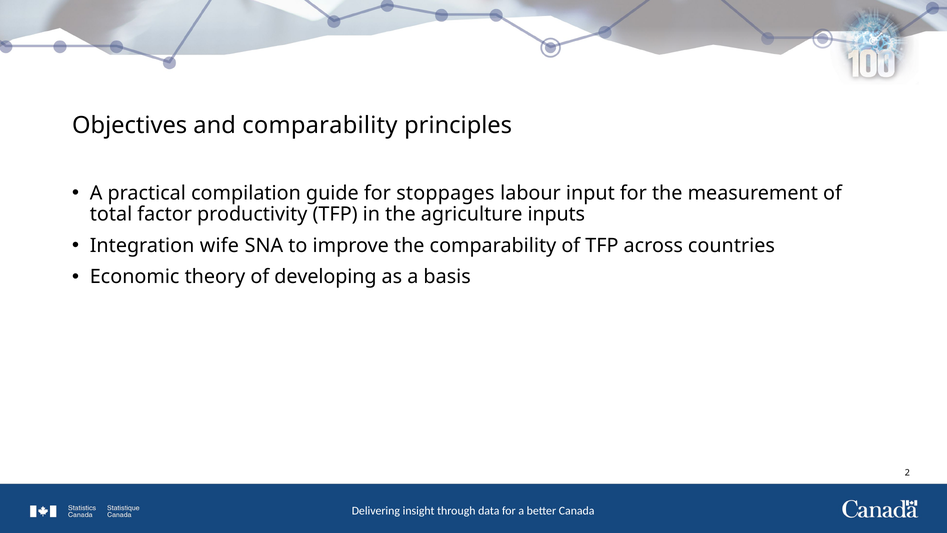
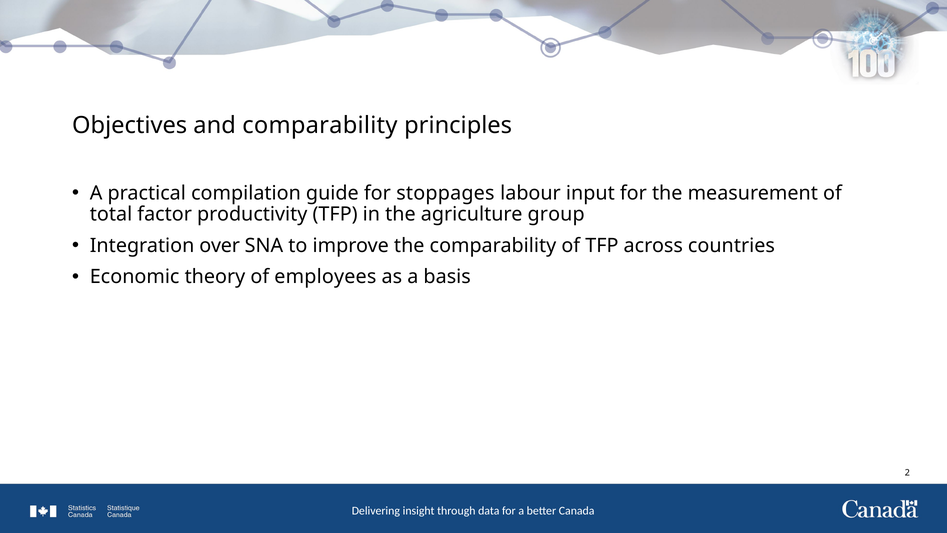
inputs: inputs -> group (556, 214)
wife: wife -> over (220, 245)
developing: developing -> employees (325, 277)
